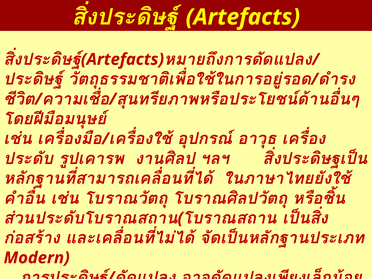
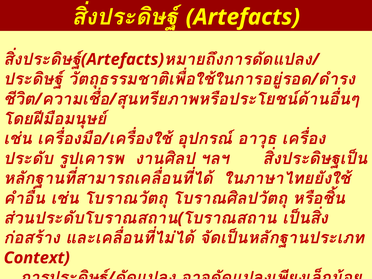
Modern: Modern -> Context (37, 258)
